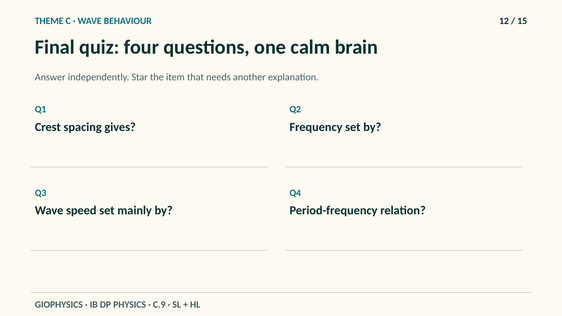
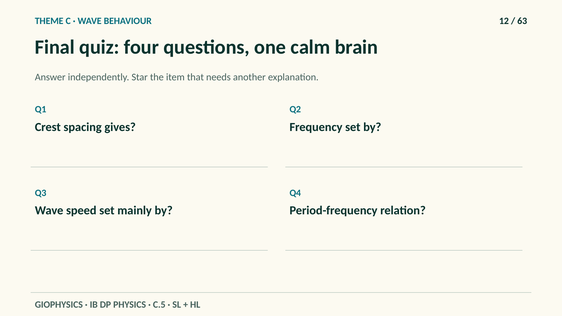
15: 15 -> 63 (522, 21)
C.9: C.9 -> C.5 (159, 305)
